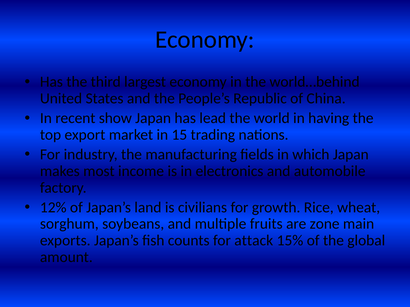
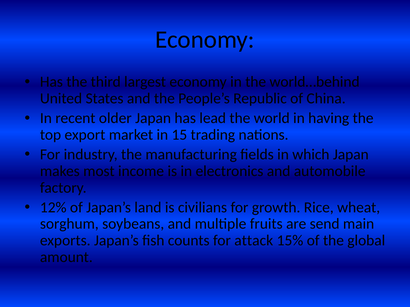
show: show -> older (115, 118)
zone: zone -> send (325, 224)
